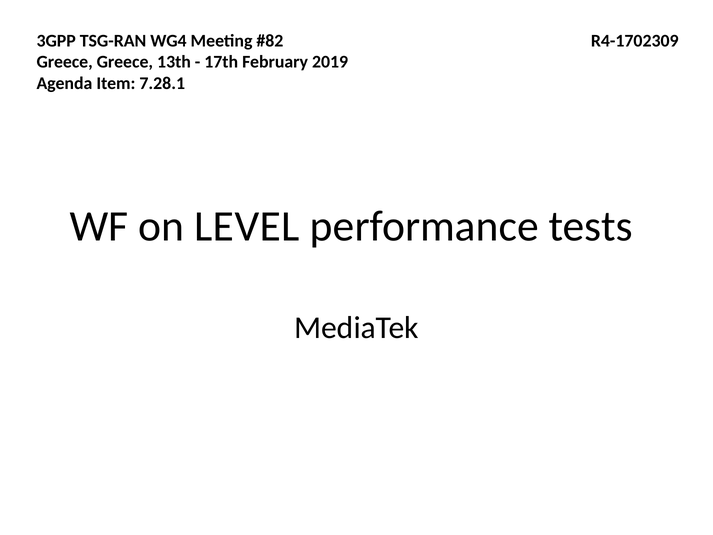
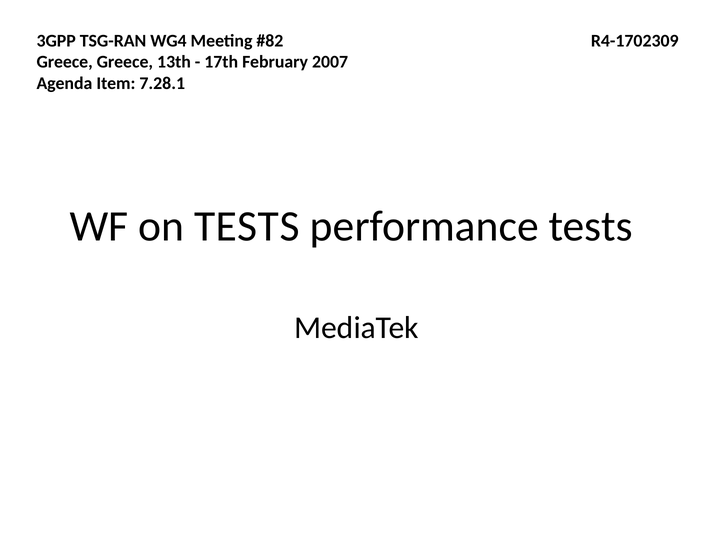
2019: 2019 -> 2007 (330, 62)
on LEVEL: LEVEL -> TESTS (247, 226)
